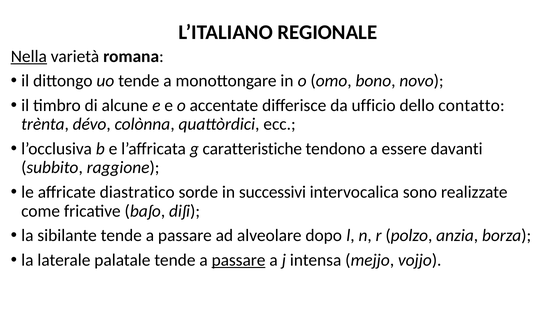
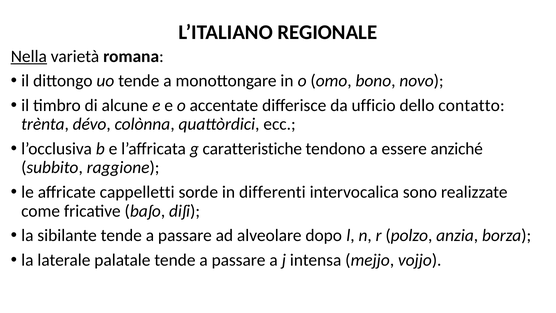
davanti: davanti -> anziché (457, 149)
diastratico: diastratico -> cappelletti (137, 192)
successivi: successivi -> differenti (272, 192)
passare underline: present -> none (239, 260)
